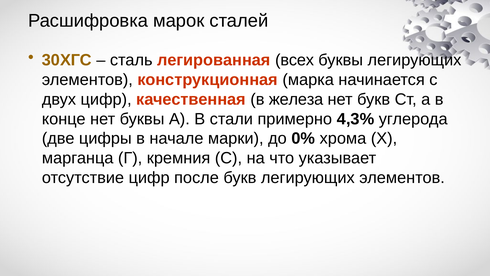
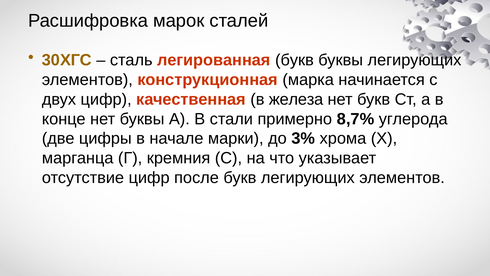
легированная всех: всех -> букв (294, 60)
4,3%: 4,3% -> 8,7% (356, 119)
0%: 0% -> 3% (303, 138)
